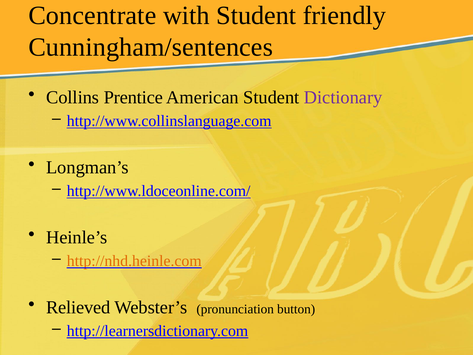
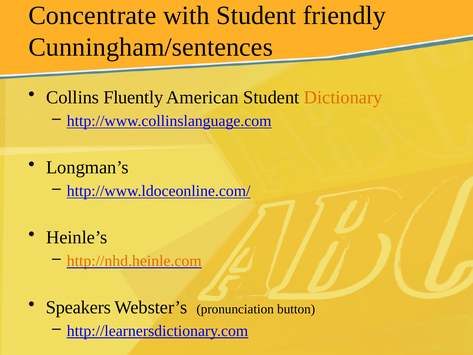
Prentice: Prentice -> Fluently (133, 97)
Dictionary colour: purple -> orange (343, 97)
Relieved: Relieved -> Speakers (78, 307)
